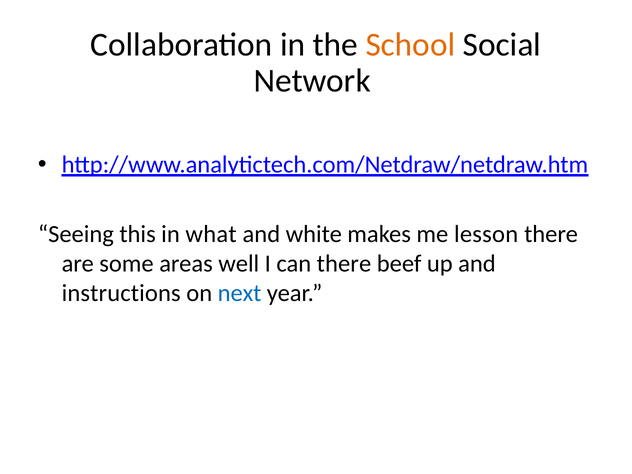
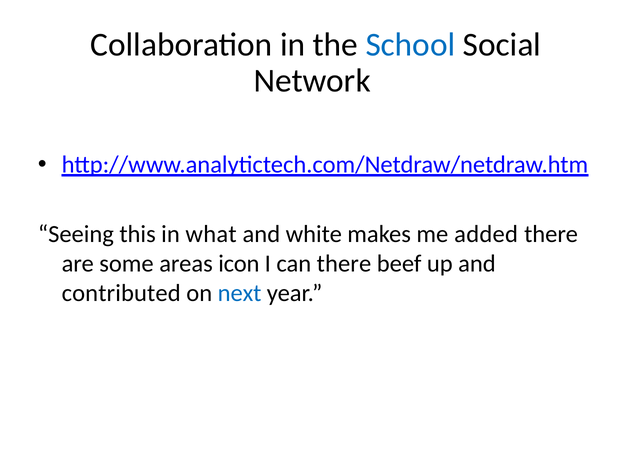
School colour: orange -> blue (410, 45)
lesson: lesson -> added (486, 234)
well: well -> icon (239, 264)
instructions: instructions -> contributed (121, 293)
